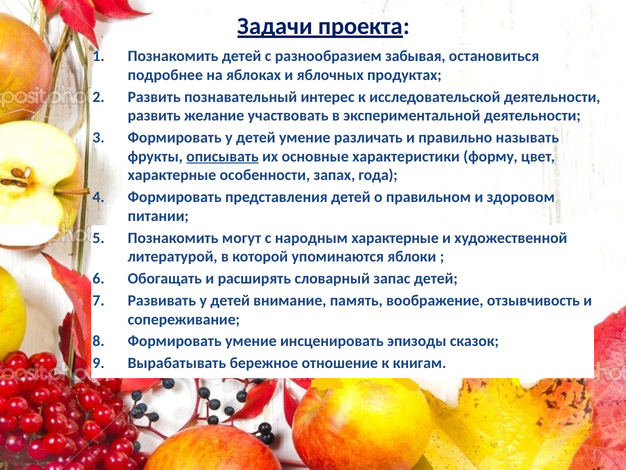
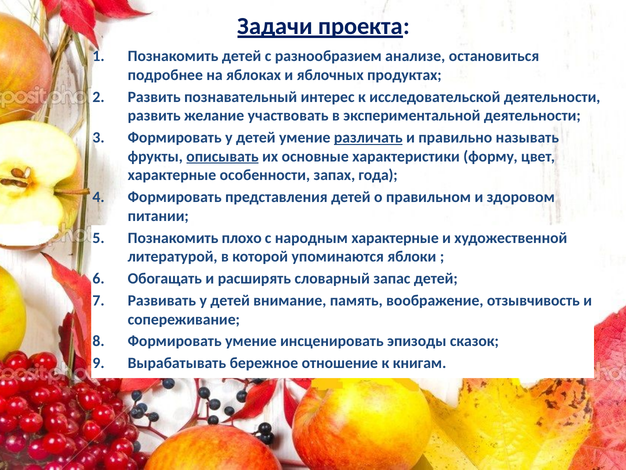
забывая: забывая -> анализе (415, 56)
различать underline: none -> present (368, 137)
могут: могут -> плохо (242, 238)
